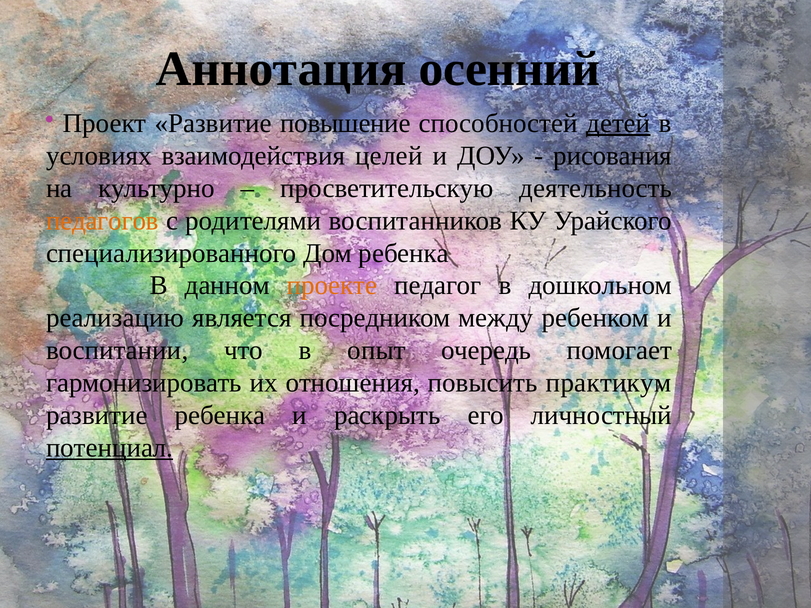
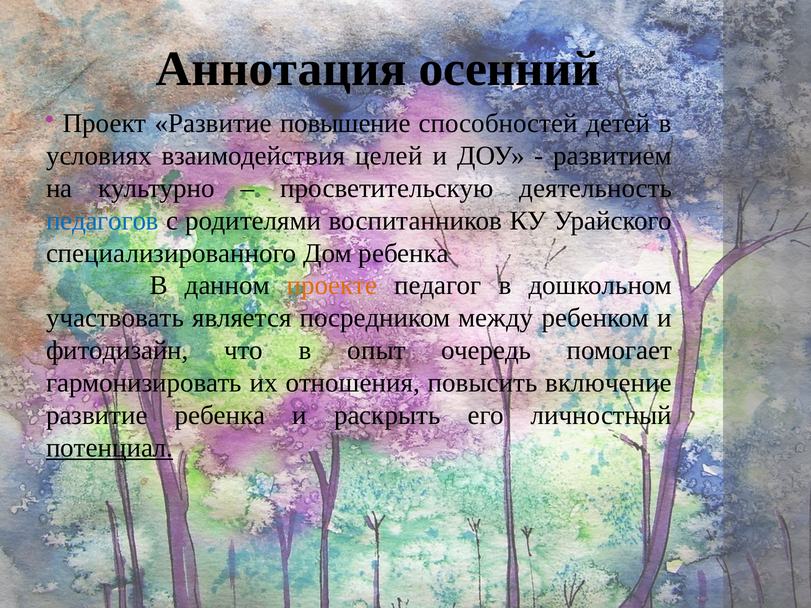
детей underline: present -> none (618, 123)
рисования: рисования -> развитием (613, 156)
педагогов colour: orange -> blue (102, 221)
реализацию: реализацию -> участвовать (115, 318)
воспитании: воспитании -> фитодизайн (117, 351)
практикум: практикум -> включение (609, 383)
